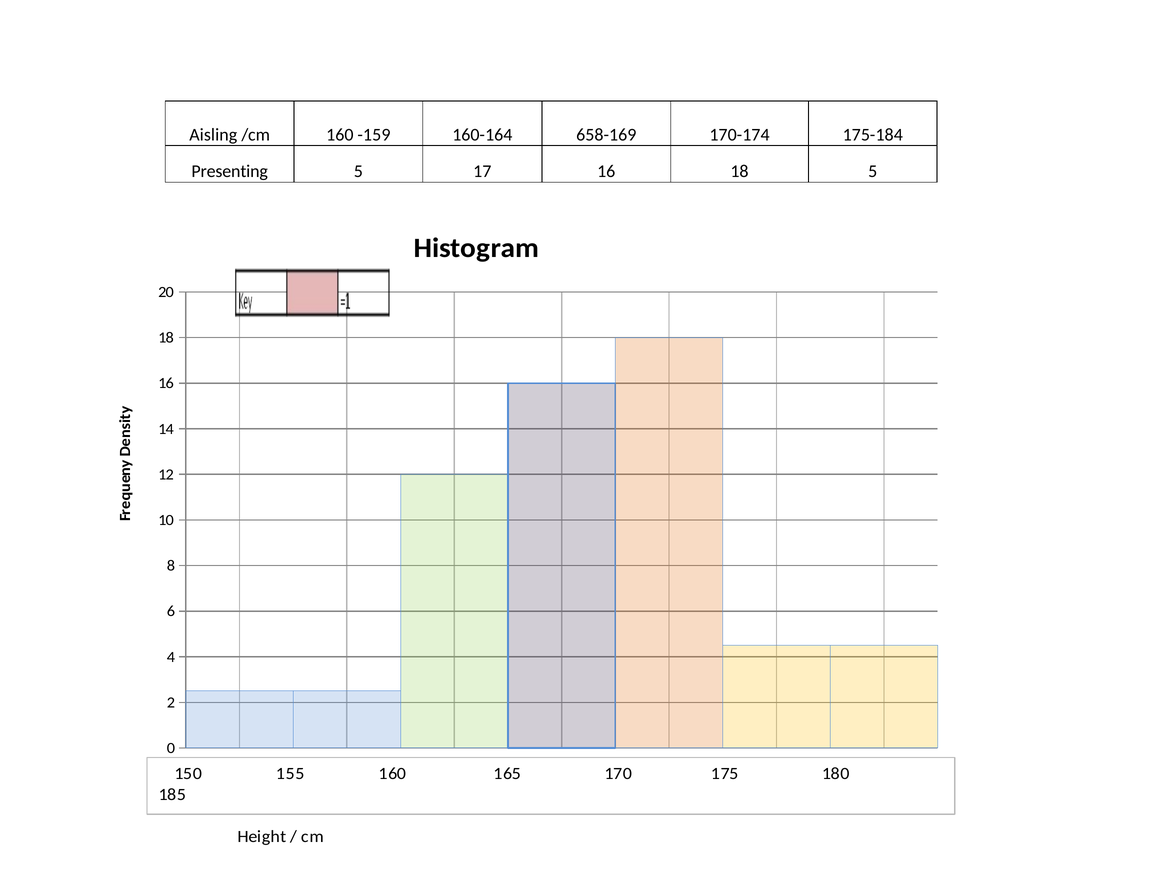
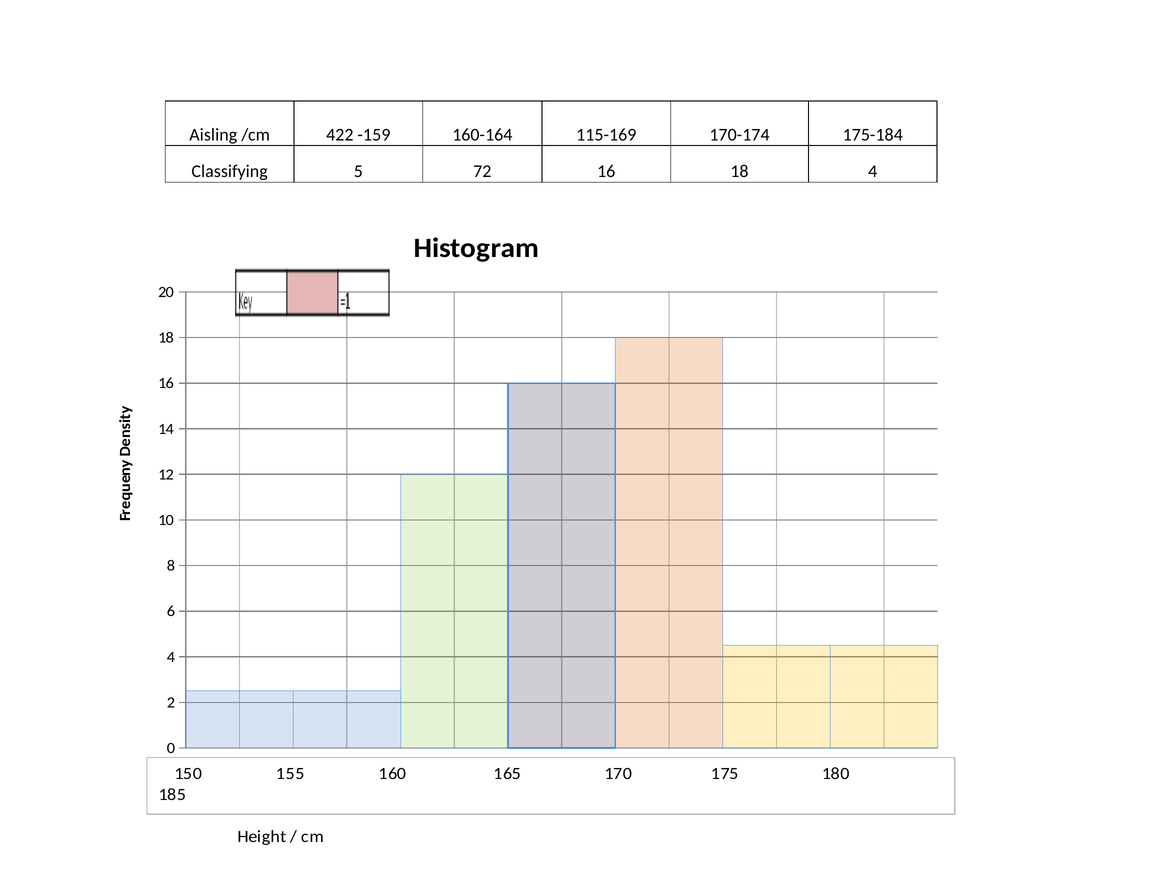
/cm 160: 160 -> 422 (340, 135)
658-169: 658-169 -> 115-169 (606, 135)
Presenting: Presenting -> Classifying (230, 171)
17: 17 -> 72 (482, 171)
18 5: 5 -> 4 (873, 171)
